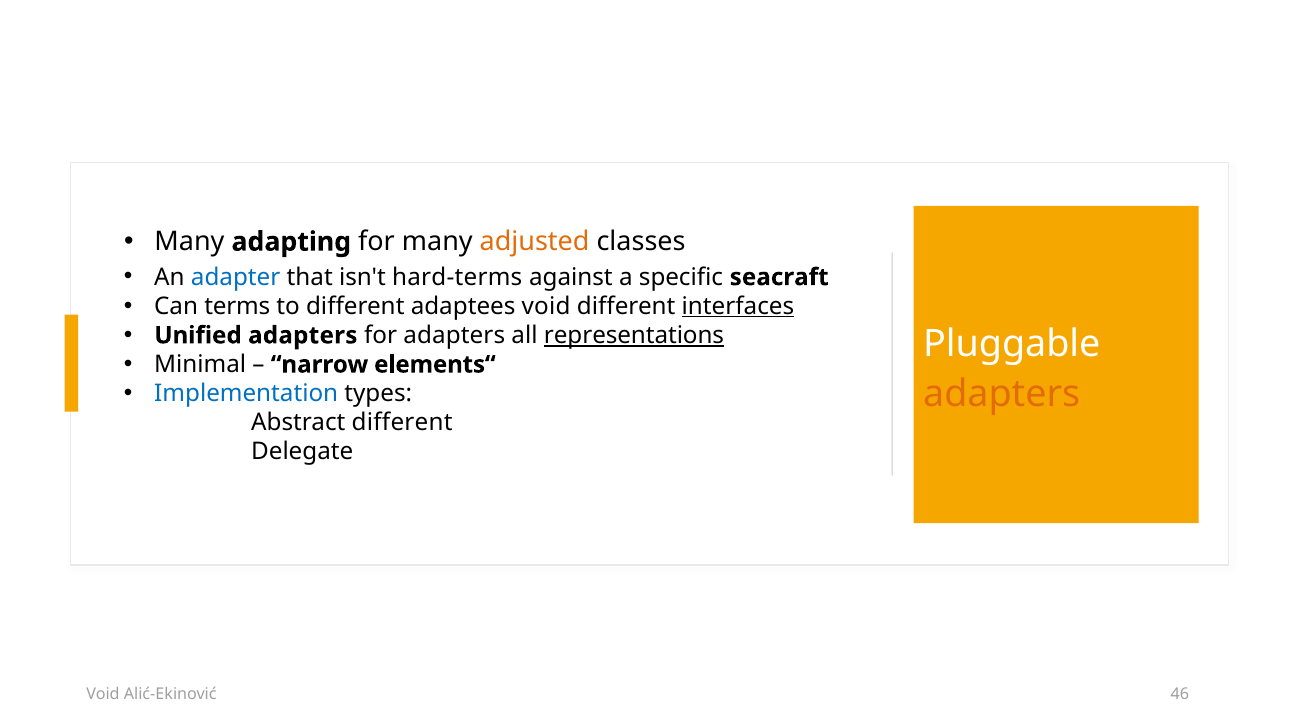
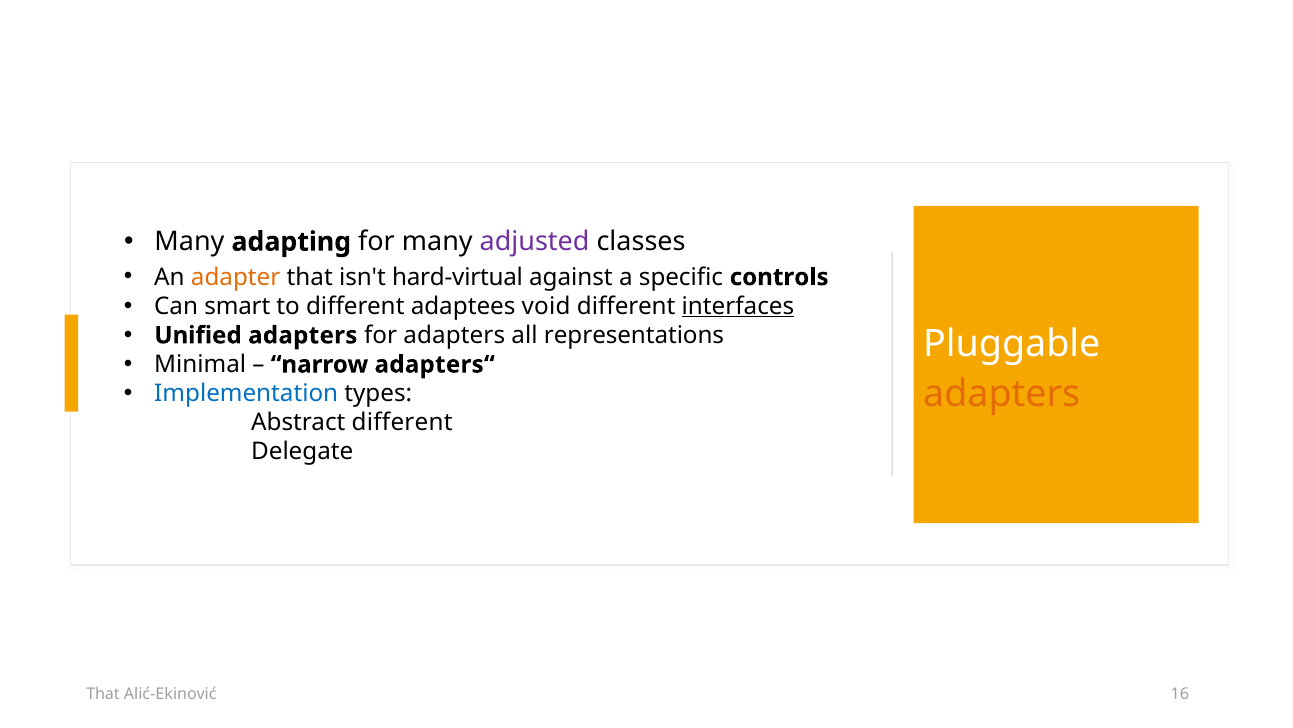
adjusted colour: orange -> purple (535, 242)
adapter colour: blue -> orange (236, 277)
hard-terms: hard-terms -> hard-virtual (457, 277)
seacraft: seacraft -> controls (779, 277)
terms: terms -> smart (237, 306)
representations underline: present -> none (634, 335)
elements“: elements“ -> adapters“ (435, 364)
Void: Void -> That (103, 694)
46: 46 -> 16 (1180, 694)
